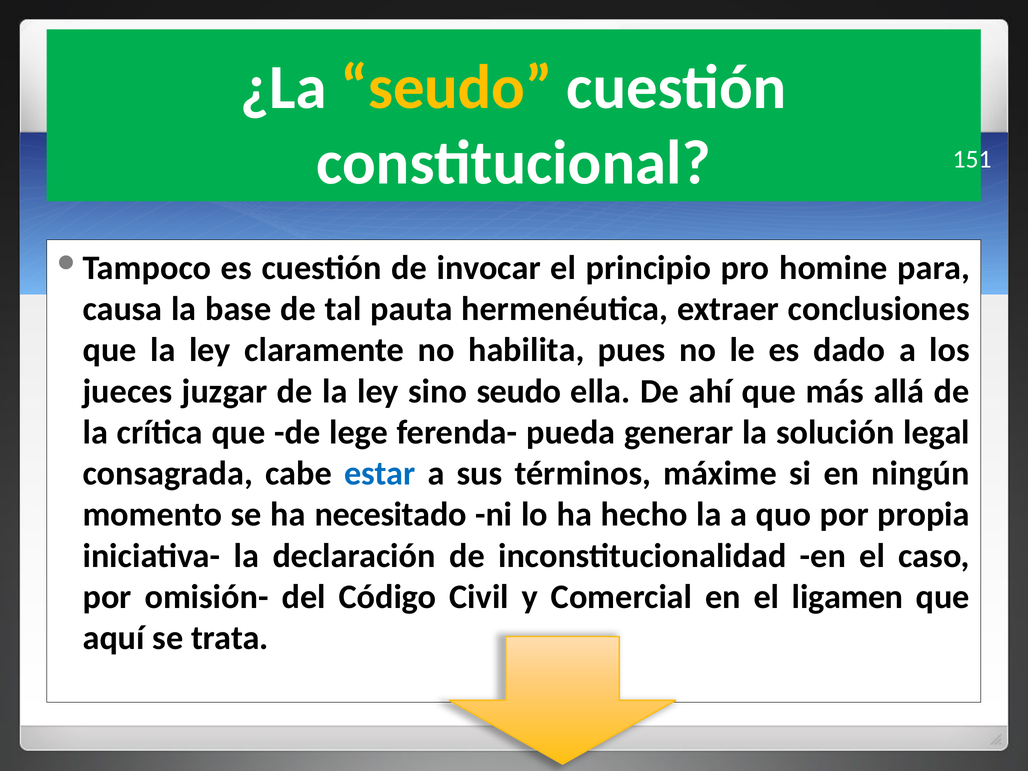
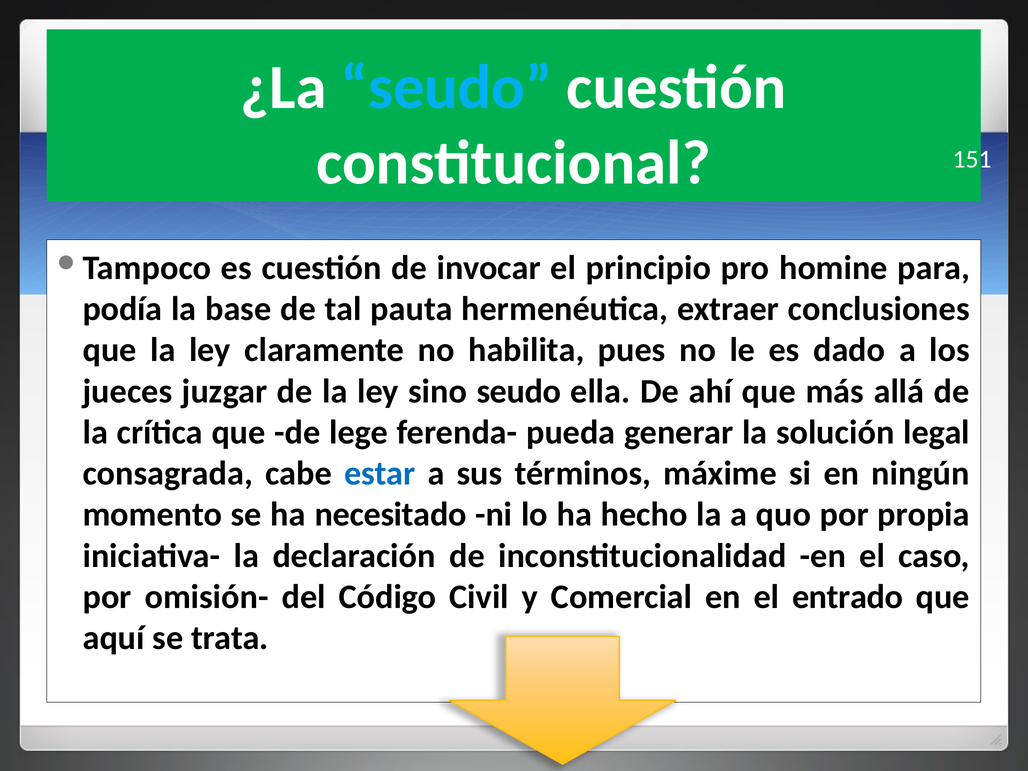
seudo colour: yellow -> light blue (447, 87)
causa: causa -> podía (123, 309)
ligamen: ligamen -> entrado (848, 597)
